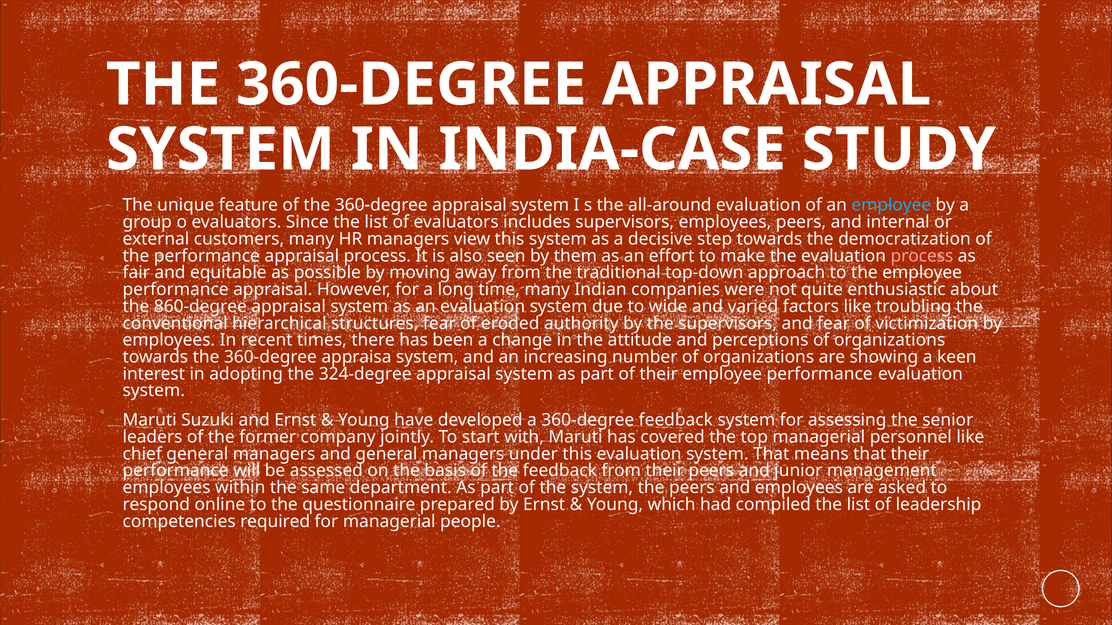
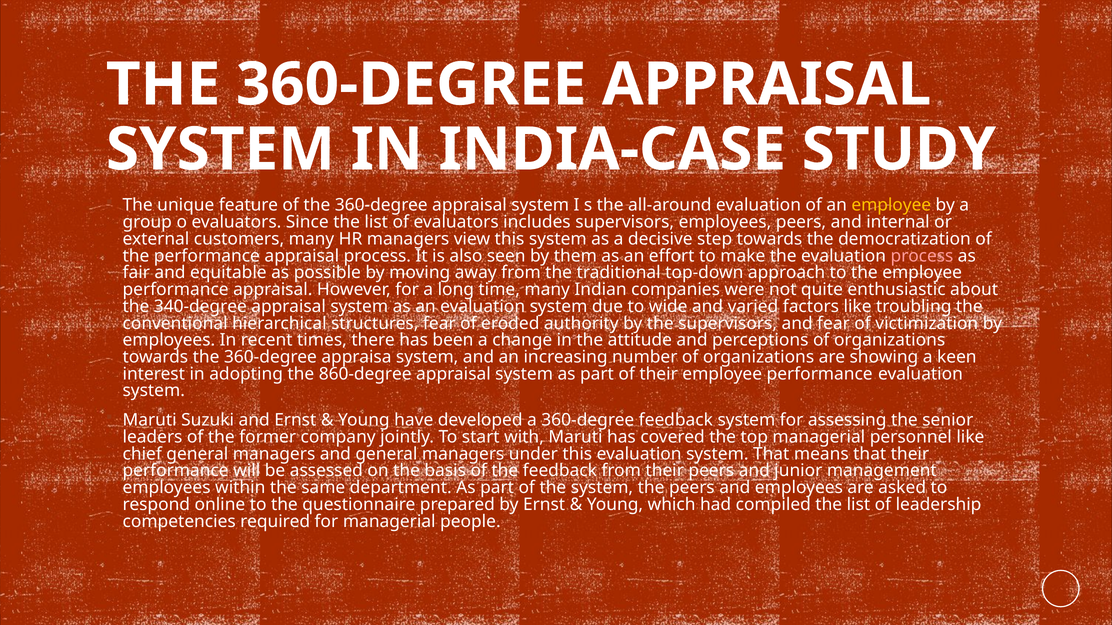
employee colour: light blue -> yellow (891, 205)
860-degree: 860-degree -> 340-degree (200, 307)
324-degree: 324-degree -> 860-degree (365, 374)
